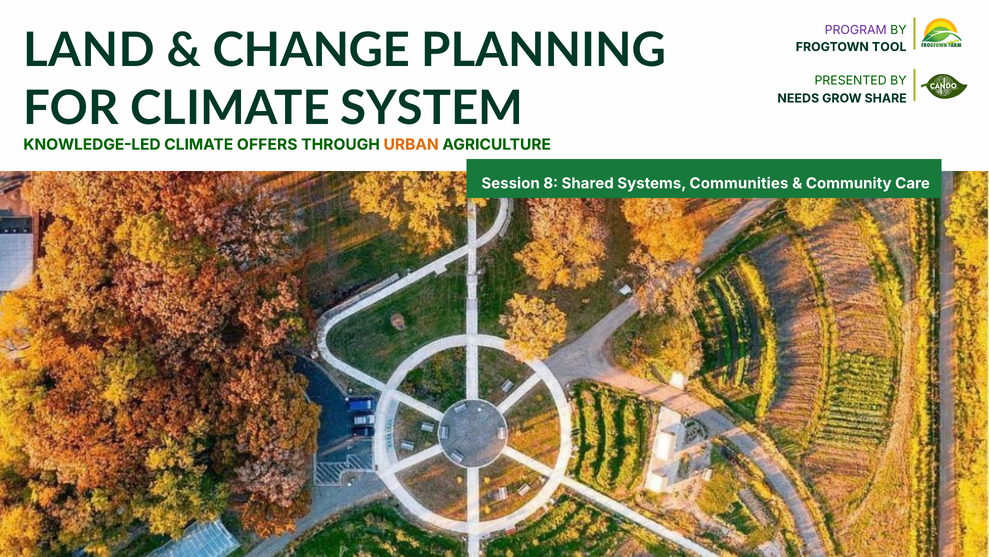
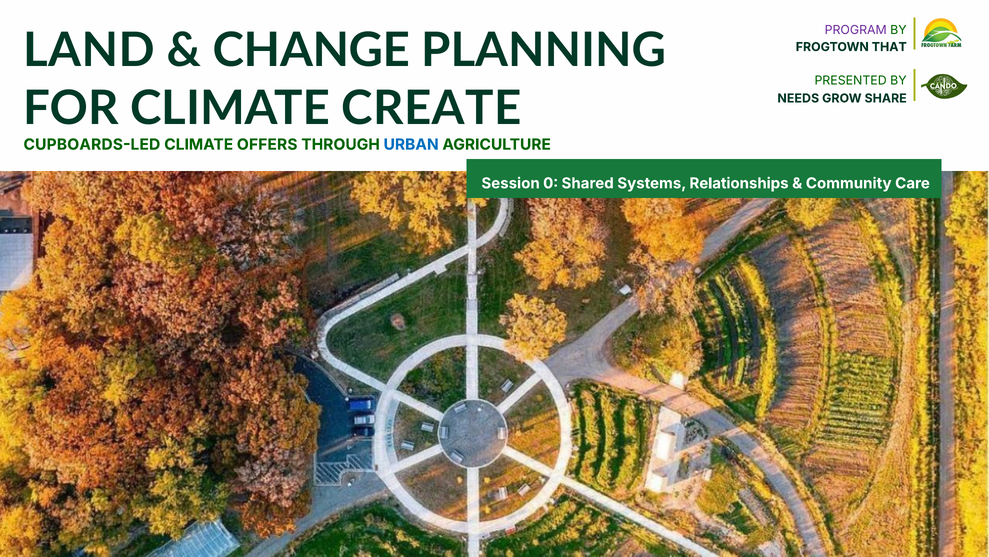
TOOL: TOOL -> THAT (889, 47)
SYSTEM: SYSTEM -> CREATE (431, 108)
KNOWLEDGE-LED: KNOWLEDGE-LED -> CUPBOARDS-LED (92, 144)
URBAN colour: orange -> blue (411, 144)
8: 8 -> 0 (551, 183)
Communities: Communities -> Relationships (739, 183)
